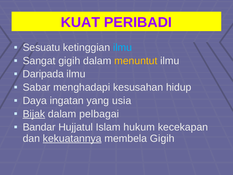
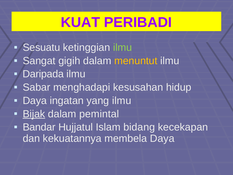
ilmu colour: light blue -> light green (123, 47)
yang usia: usia -> ilmu (122, 100)
pelbagai: pelbagai -> pemintal (99, 114)
hukum: hukum -> bidang (139, 127)
kekuatannya underline: present -> none (72, 138)
membela Gigih: Gigih -> Daya (162, 138)
